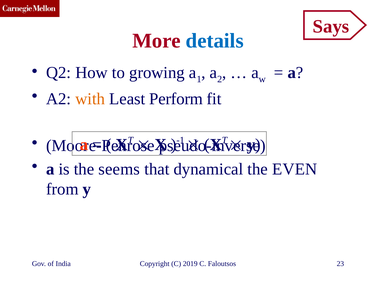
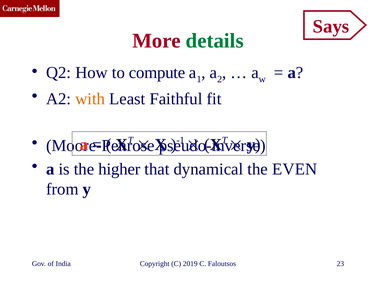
details colour: blue -> green (215, 41)
growing: growing -> compute (157, 73)
Perform: Perform -> Faithful (176, 99)
seems: seems -> higher (119, 169)
